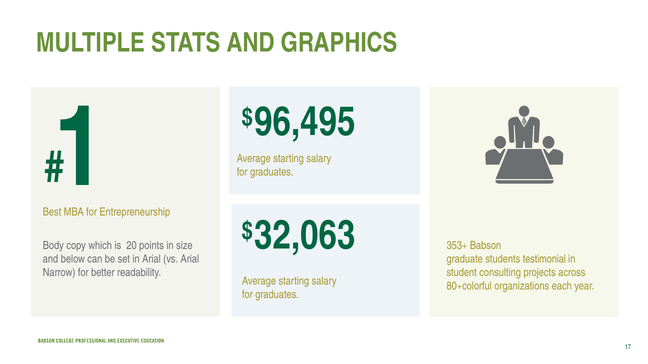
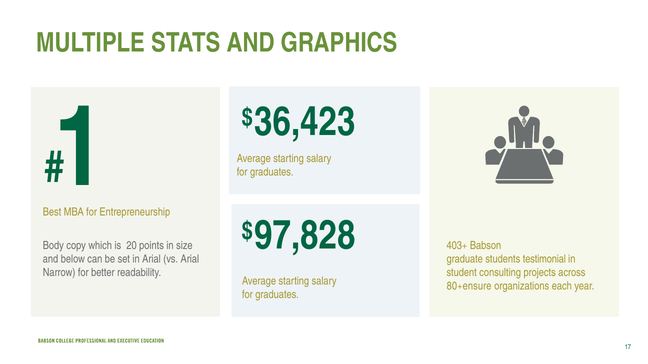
96,495: 96,495 -> 36,423 (305, 122)
32,063: 32,063 -> 97,828 (305, 236)
353+: 353+ -> 403+ (457, 246)
80+colorful: 80+colorful -> 80+ensure (469, 287)
